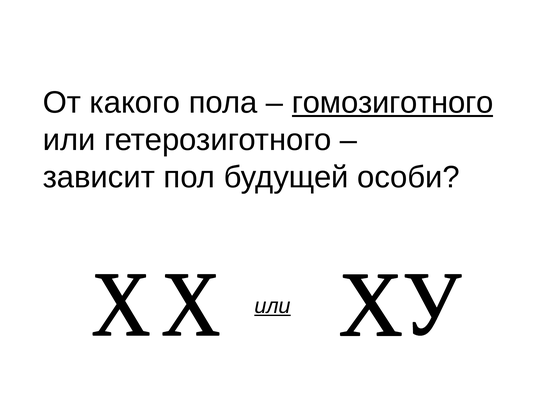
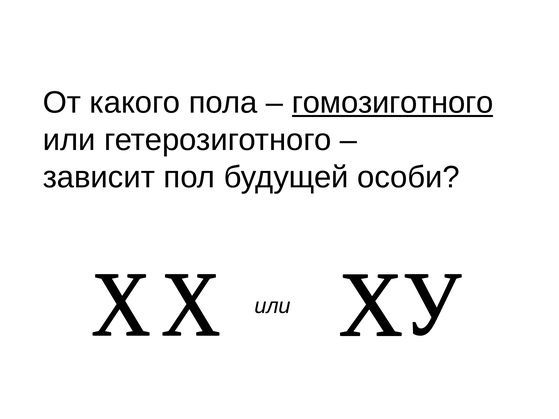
или underline: present -> none (273, 306)
